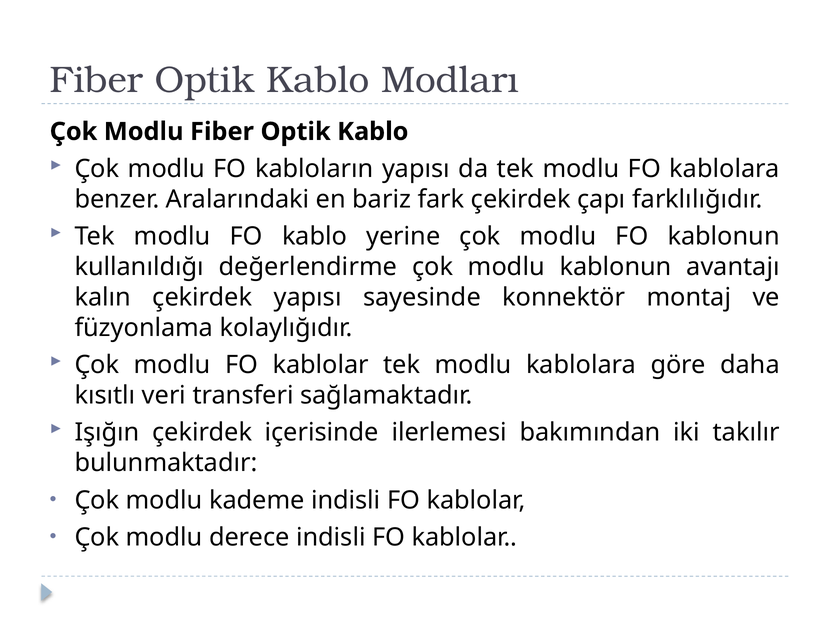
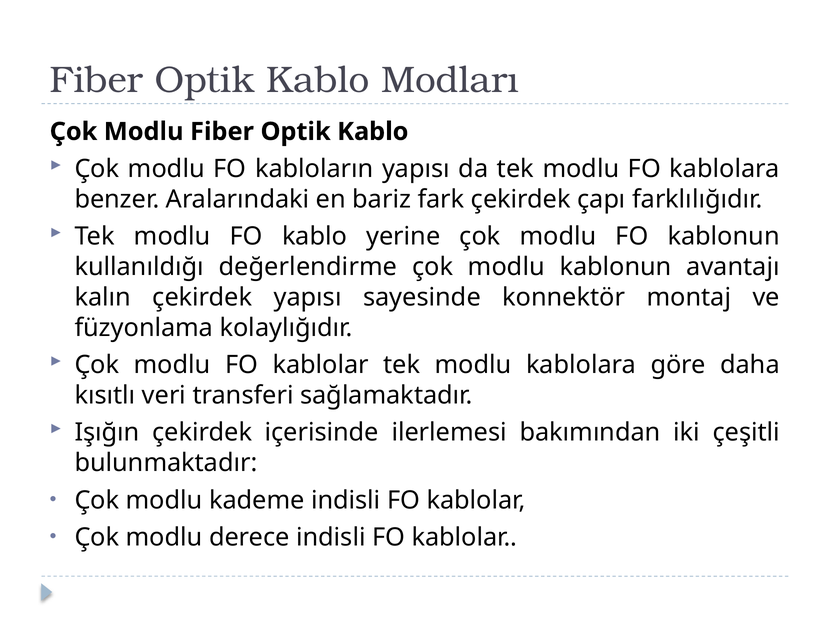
takılır: takılır -> çeşitli (746, 433)
